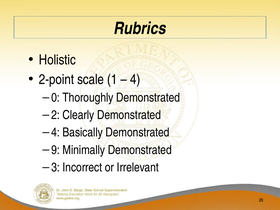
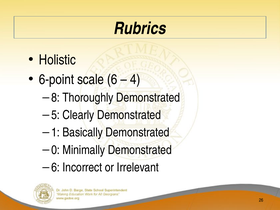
2-point: 2-point -> 6-point (56, 79)
scale 1: 1 -> 6 (112, 79)
0: 0 -> 8 (55, 98)
2: 2 -> 5 (55, 115)
4: 4 -> 1 (55, 132)
9: 9 -> 0 (55, 150)
3: 3 -> 6 (55, 167)
